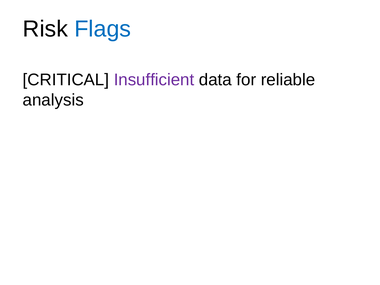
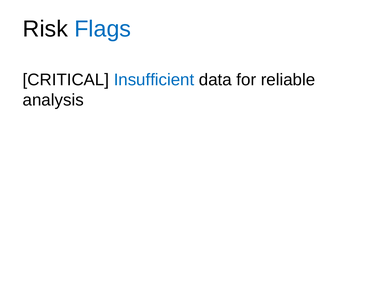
Insufficient colour: purple -> blue (154, 80)
